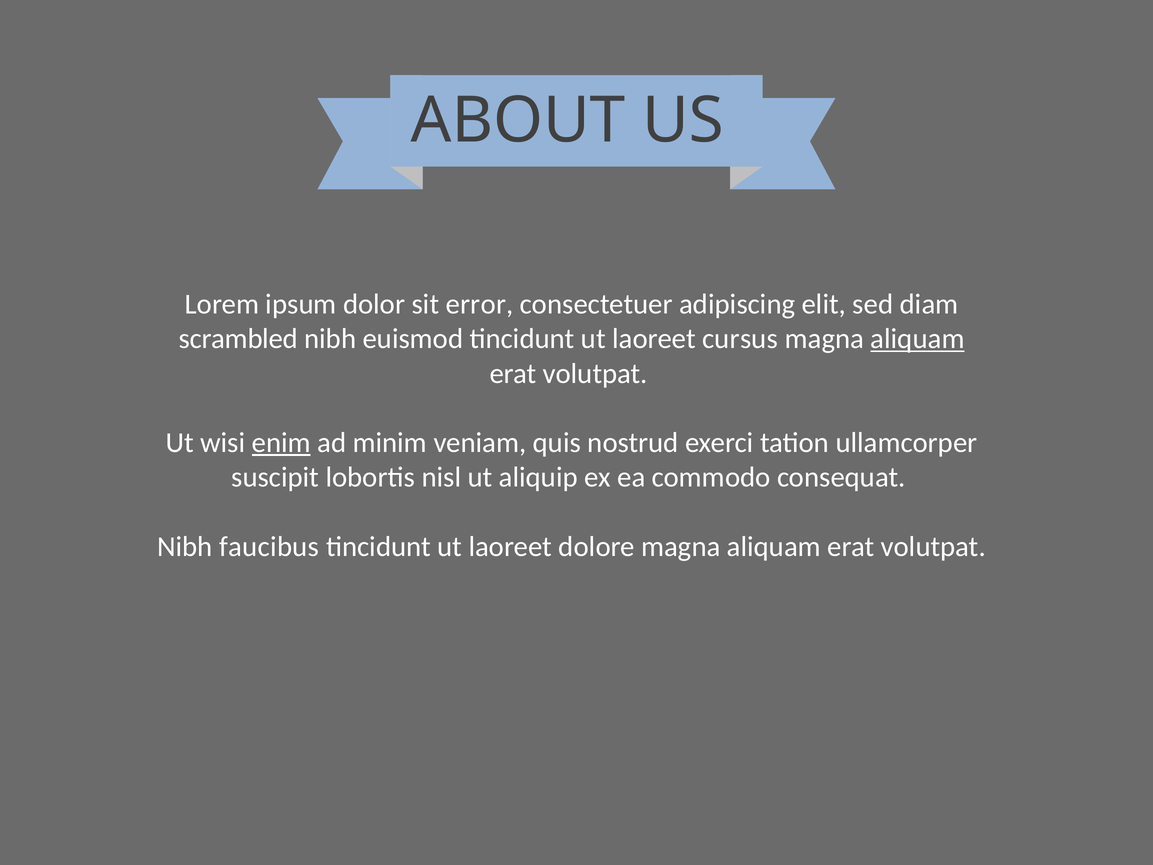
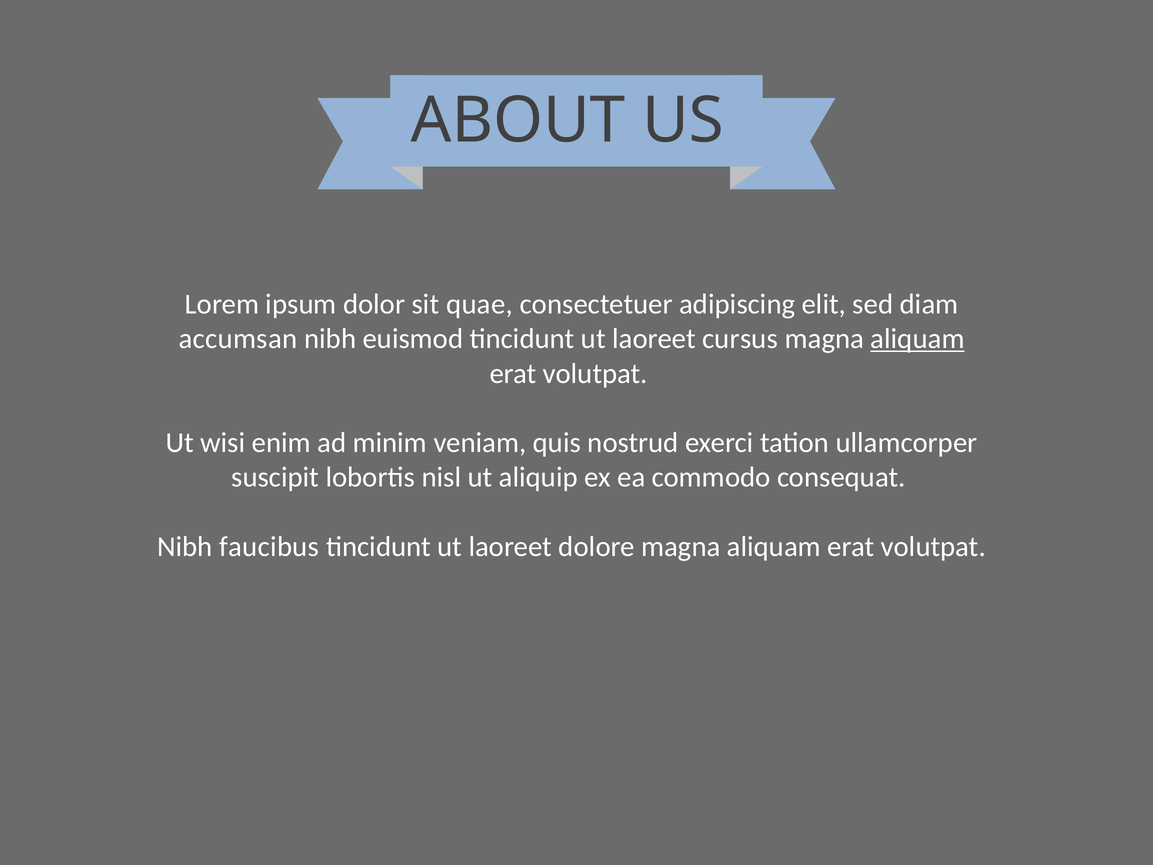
error: error -> quae (480, 304)
scrambled: scrambled -> accumsan (238, 339)
enim underline: present -> none (281, 443)
